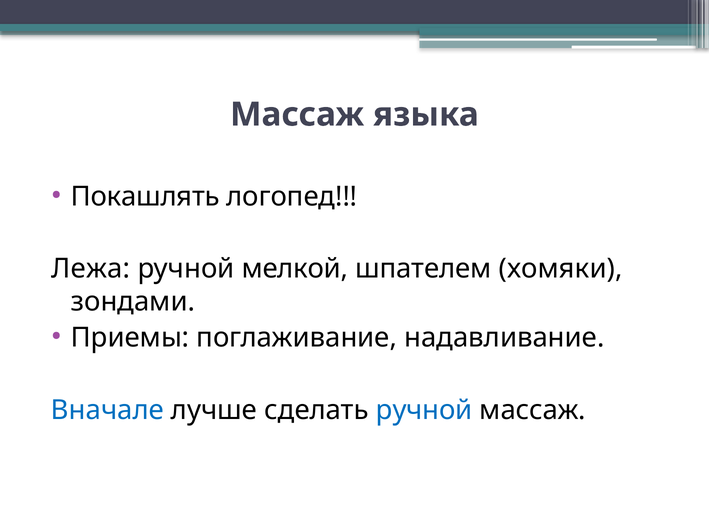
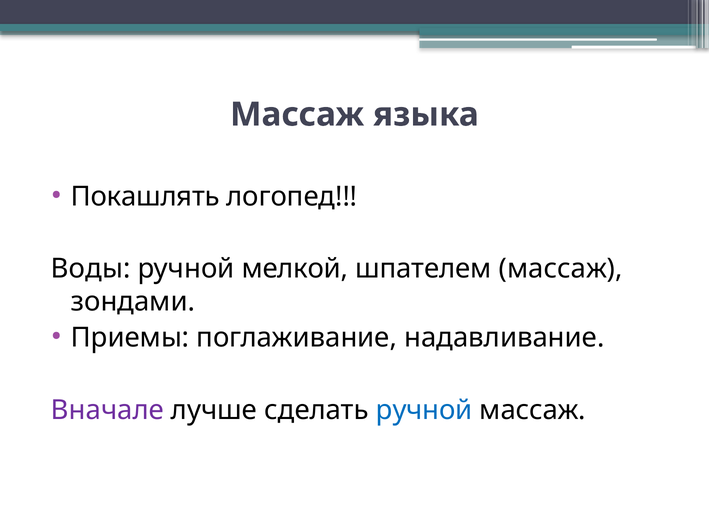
Лежа: Лежа -> Воды (91, 268)
шпателем хомяки: хомяки -> массаж (561, 268)
Вначале colour: blue -> purple (107, 410)
